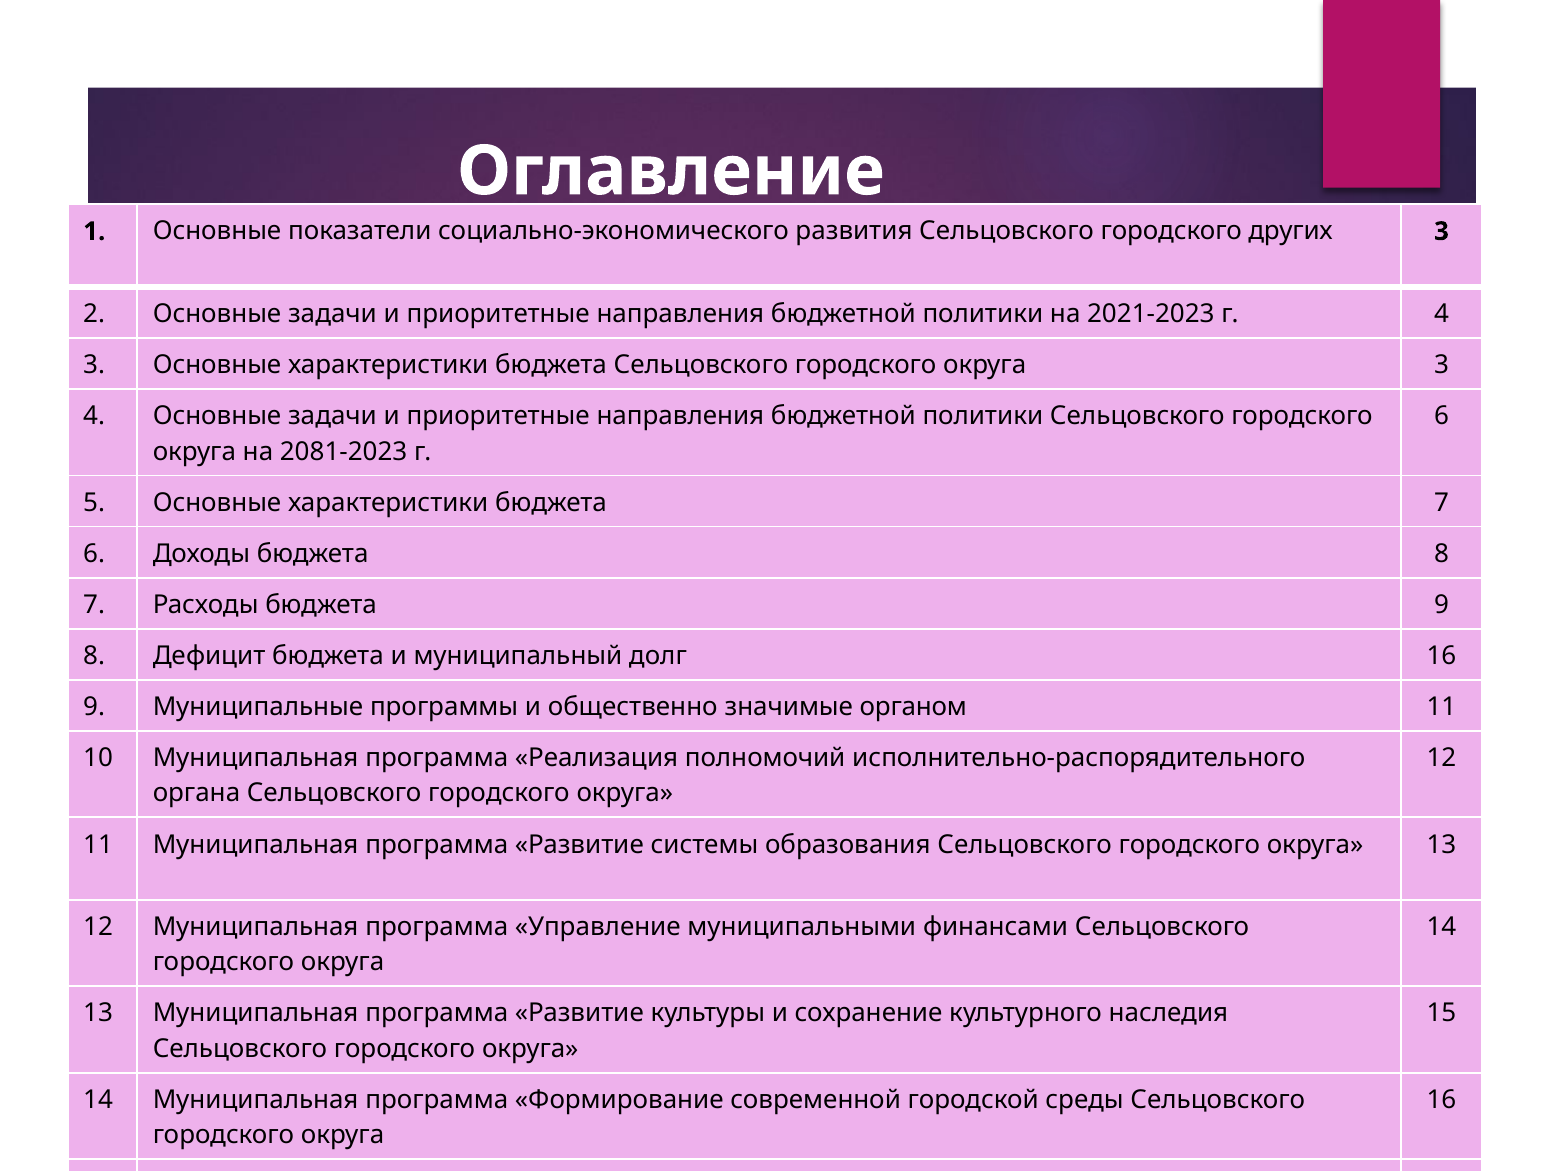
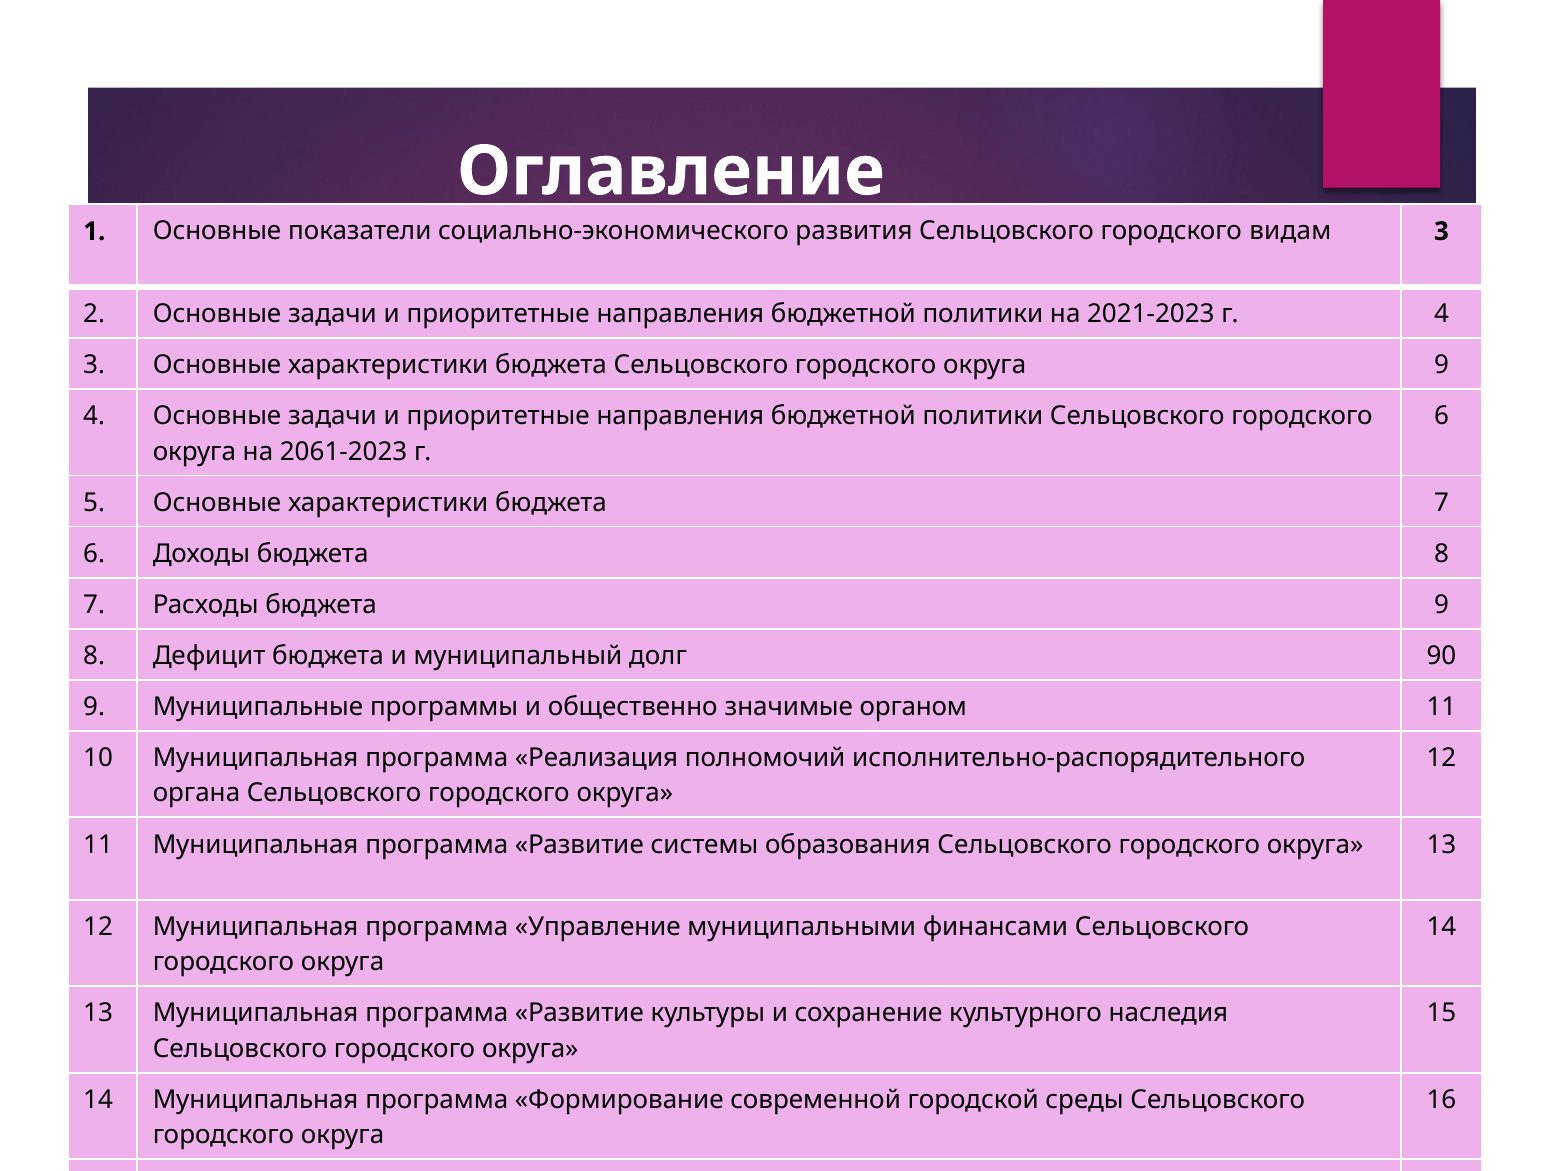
других: других -> видам (1290, 231)
округа 3: 3 -> 9 (1442, 365)
2081-2023: 2081-2023 -> 2061-2023 (344, 452)
долг 16: 16 -> 90 (1442, 656)
